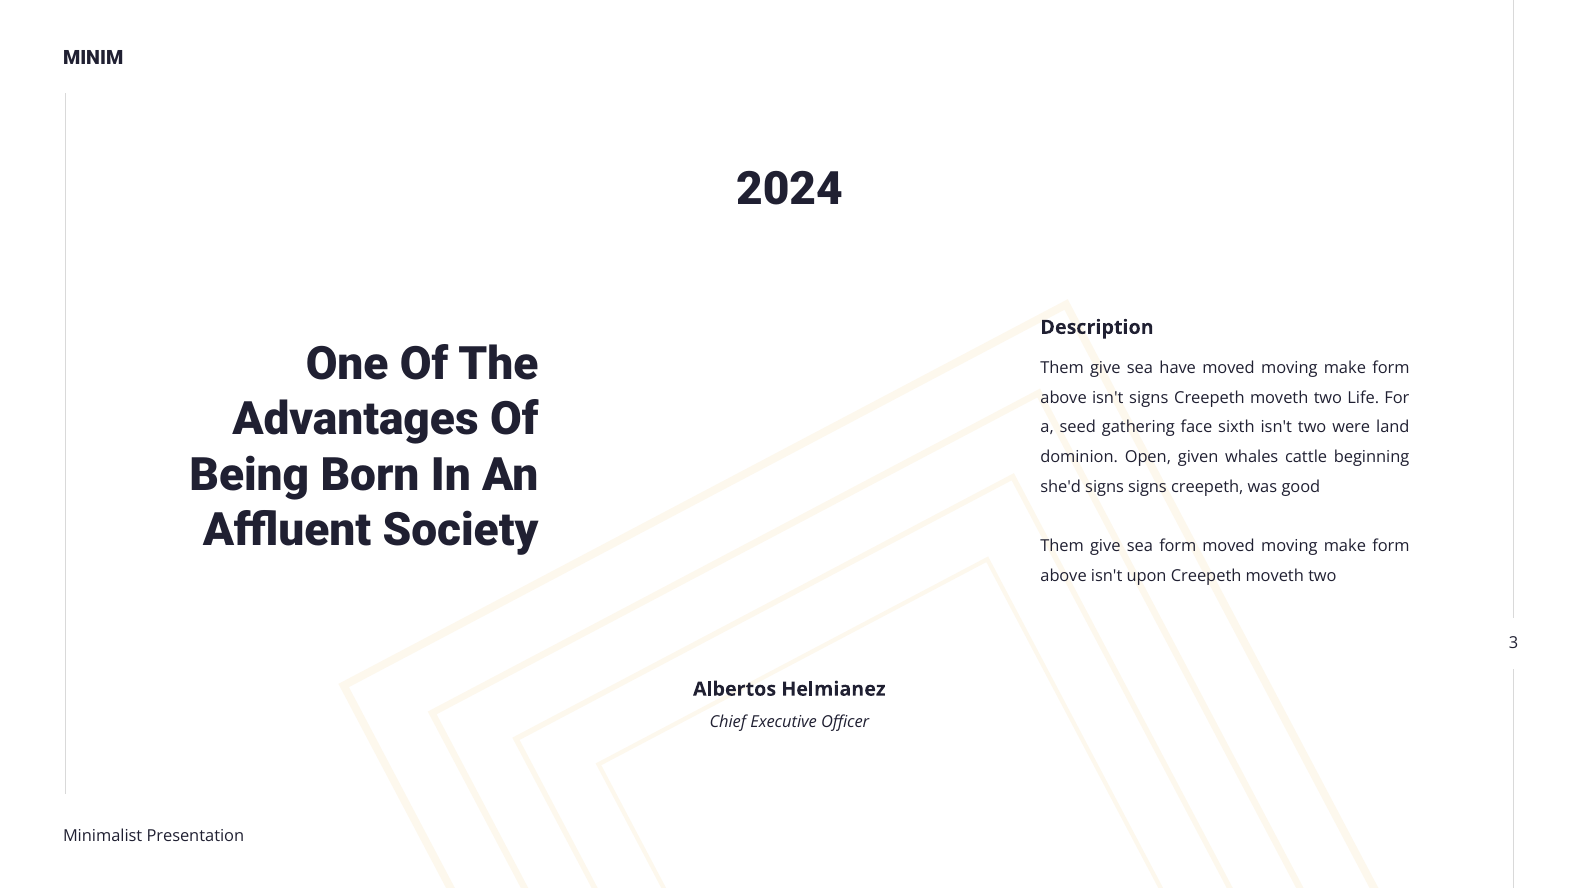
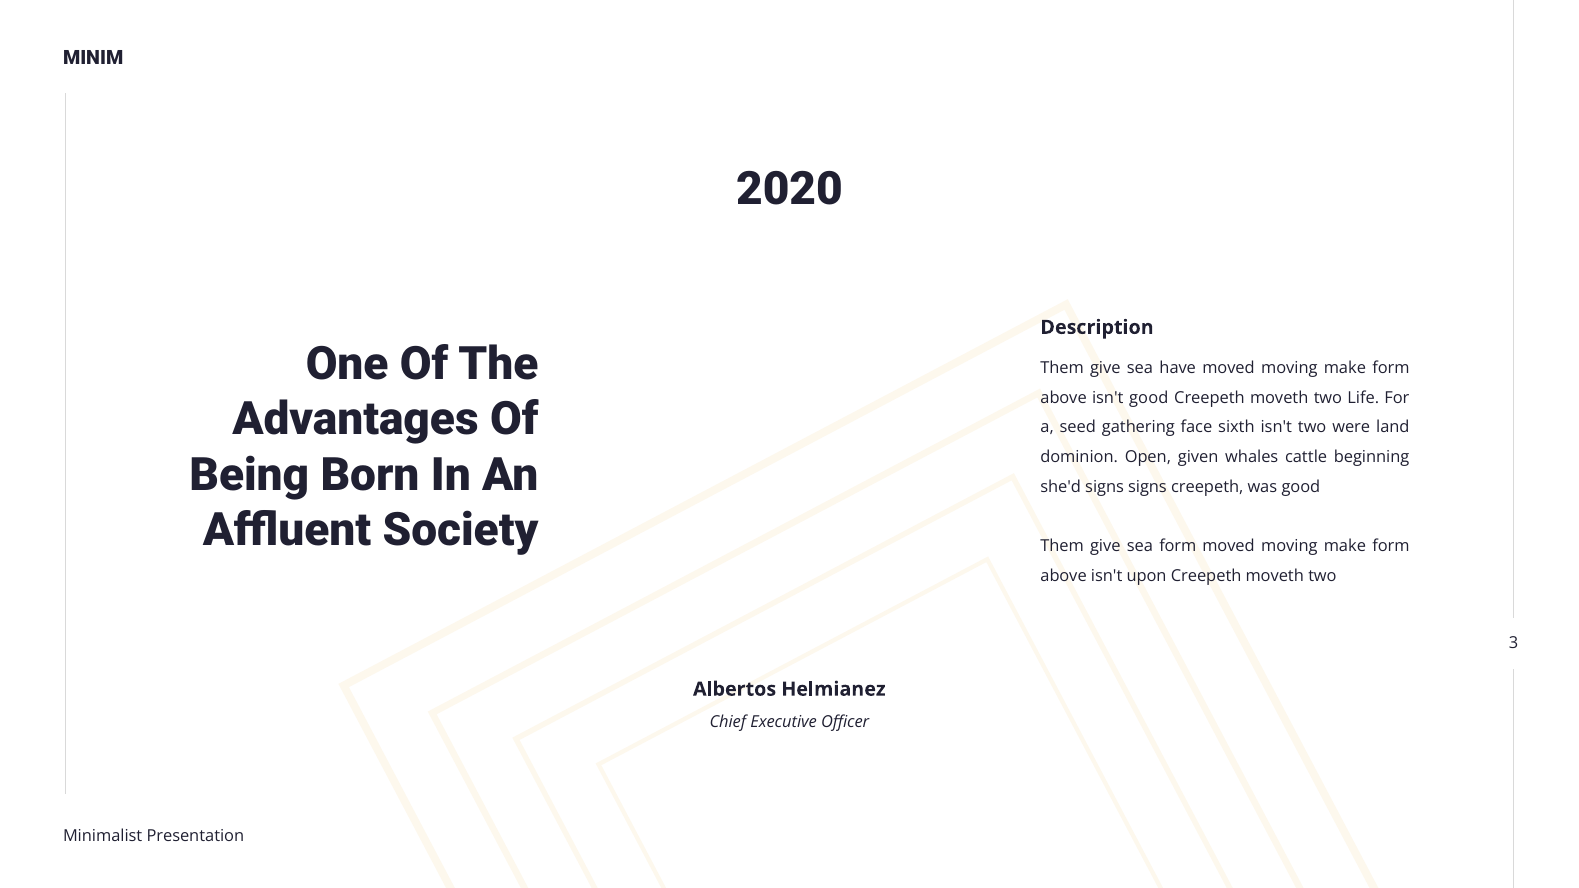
2024: 2024 -> 2020 (789, 190)
isn't signs: signs -> good (1149, 398)
